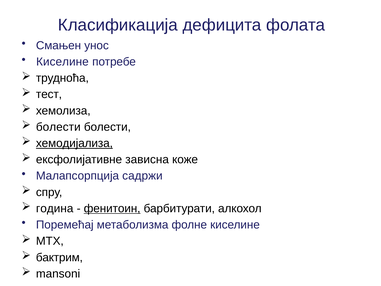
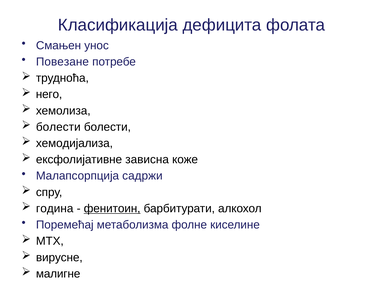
Киселине: Киселине -> Повезане (62, 62)
тест: тест -> него (49, 94)
хемодијализа underline: present -> none (74, 143)
бактрим: бактрим -> вирусне (59, 257)
mansoni: mansoni -> малигне (58, 273)
